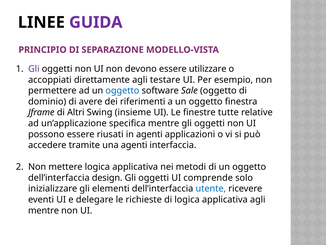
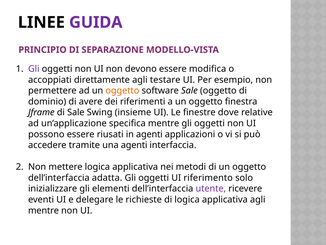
utilizzare: utilizzare -> modifica (208, 69)
oggetto colour: blue -> orange (122, 91)
di Altri: Altri -> Sale (76, 112)
tutte: tutte -> dove (228, 112)
design: design -> adatta (107, 177)
comprende: comprende -> riferimento (208, 177)
utente colour: blue -> purple (211, 188)
